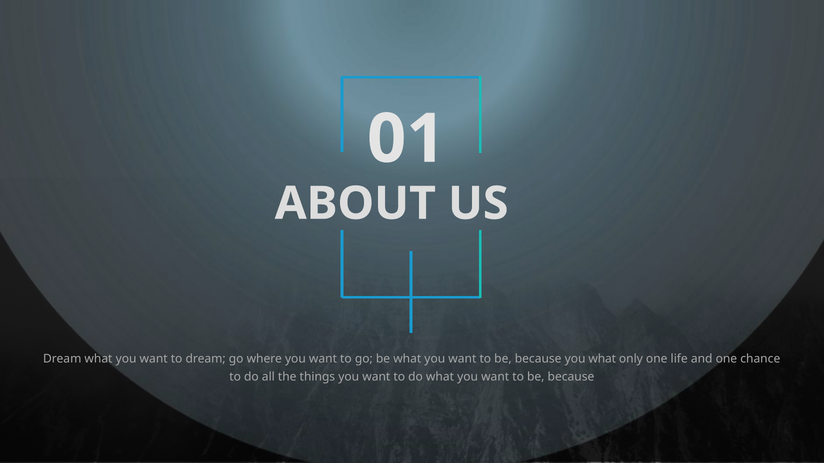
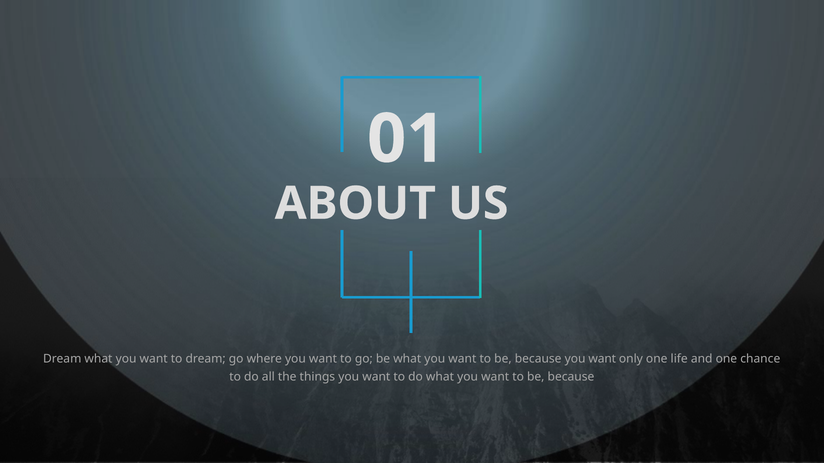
because you what: what -> want (602, 359)
